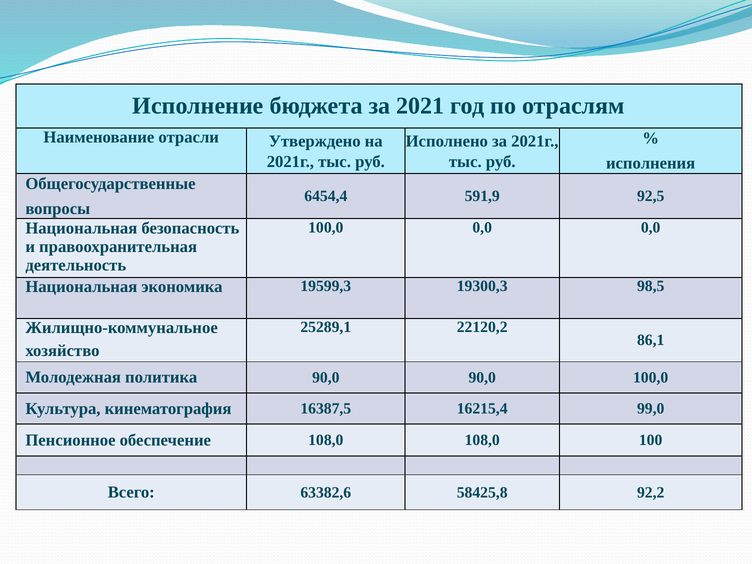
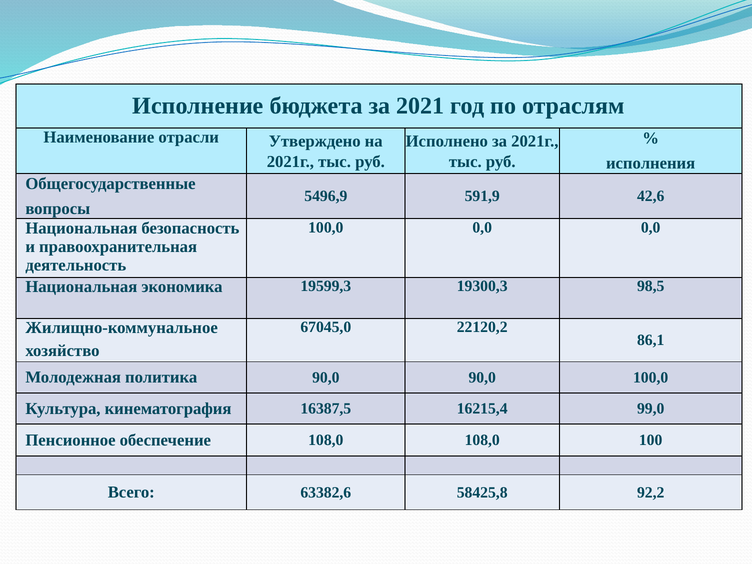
6454,4: 6454,4 -> 5496,9 (326, 196)
92,5: 92,5 -> 42,6 (651, 196)
25289,1: 25289,1 -> 67045,0 (326, 327)
